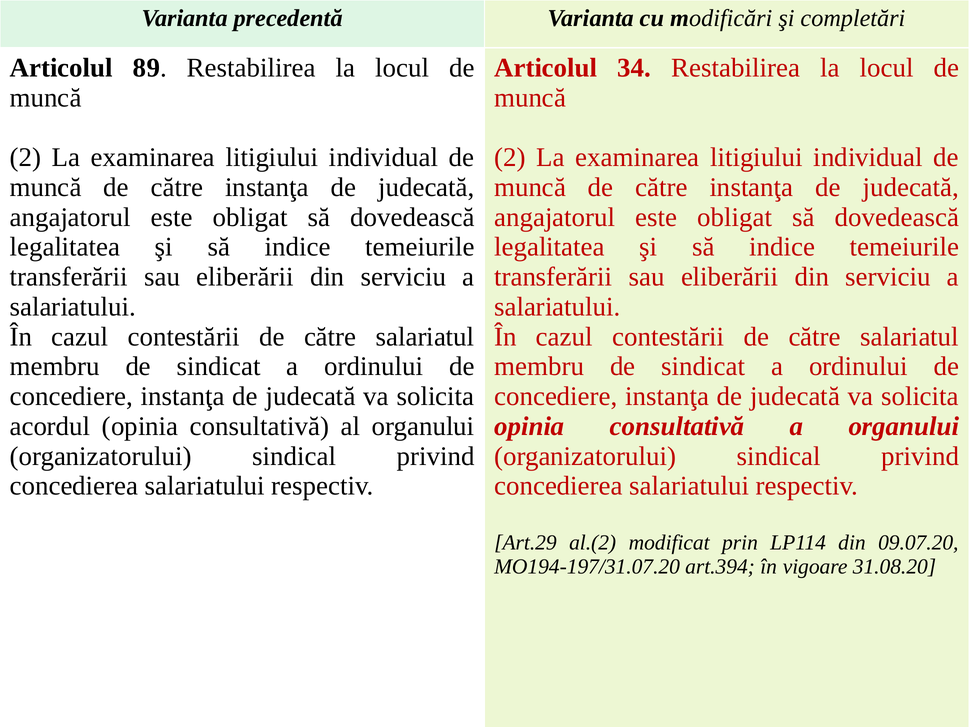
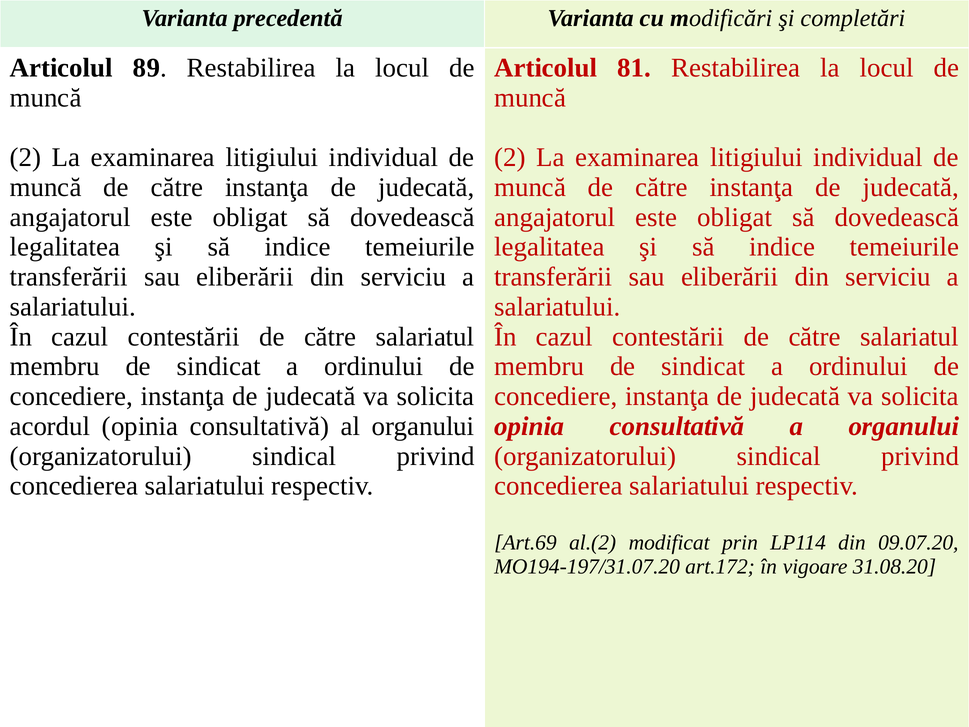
34: 34 -> 81 (634, 68)
Art.29: Art.29 -> Art.69 (525, 543)
art.394: art.394 -> art.172 (720, 567)
